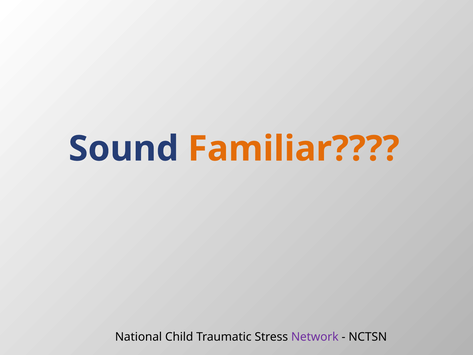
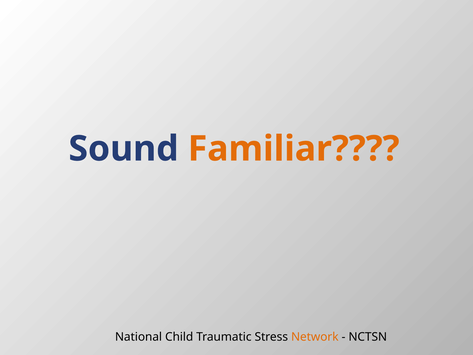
Network colour: purple -> orange (315, 337)
